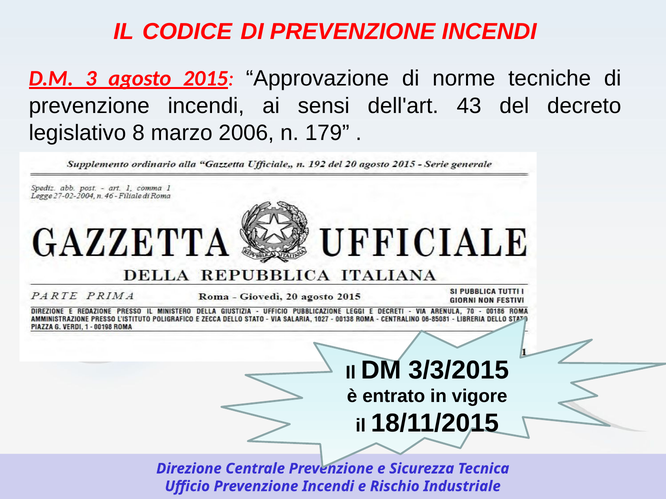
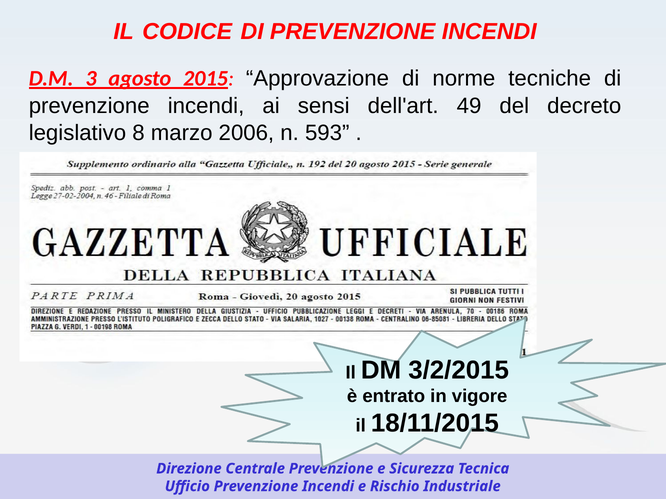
43: 43 -> 49 (469, 106)
179: 179 -> 593 (327, 133)
3/3/2015: 3/3/2015 -> 3/2/2015 (459, 370)
